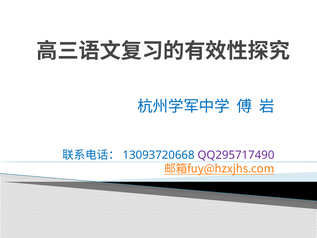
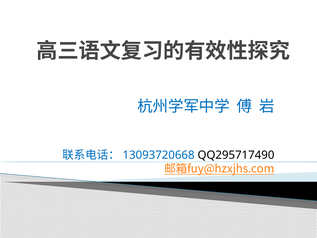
QQ295717490 colour: purple -> black (236, 155)
